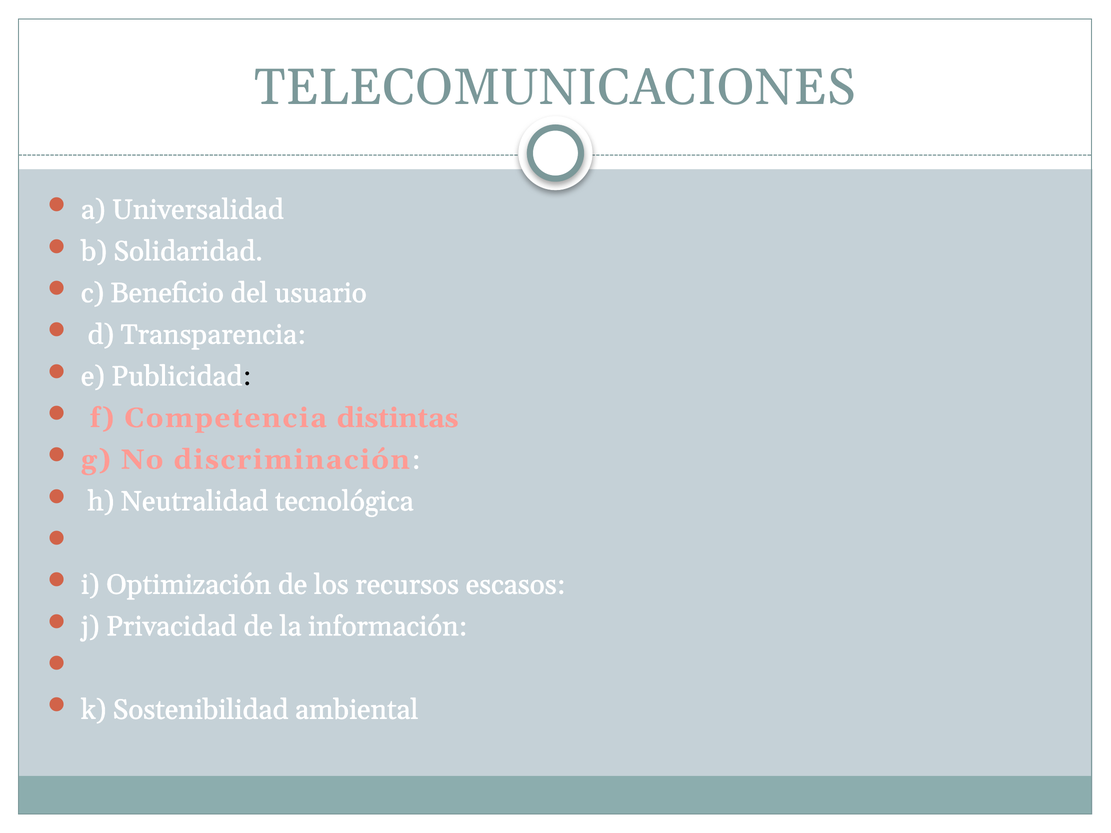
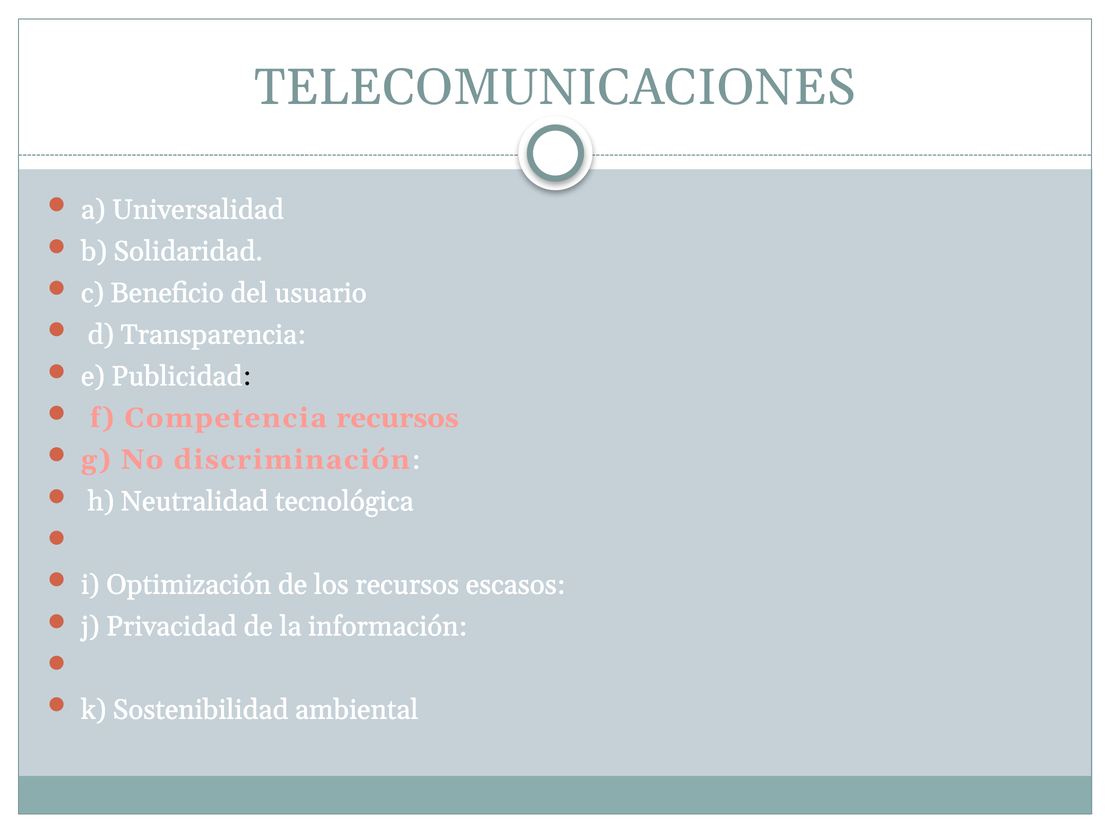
Competencia distintas: distintas -> recursos (398, 418)
